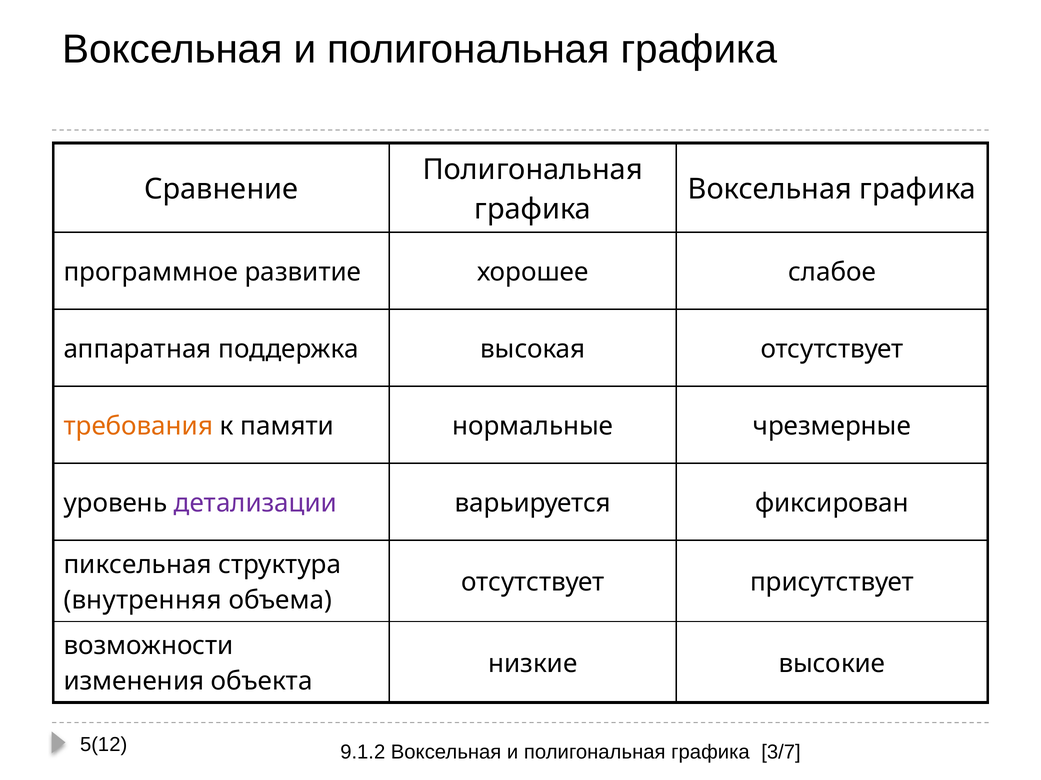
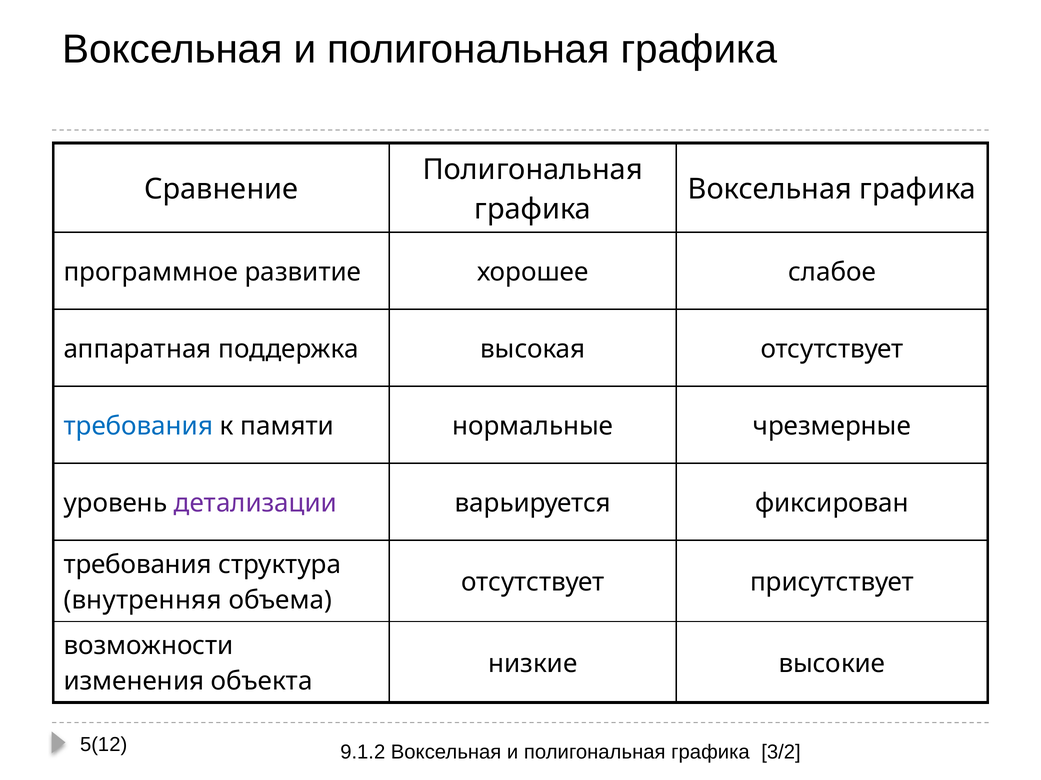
требования colour: orange -> blue (138, 427)
пиксельная: пиксельная -> требования (138, 565)
3/7: 3/7 -> 3/2 (781, 753)
